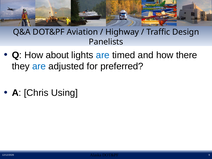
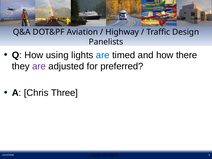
about: about -> using (57, 55)
are colour: blue -> purple (39, 66)
Using: Using -> Three (64, 93)
